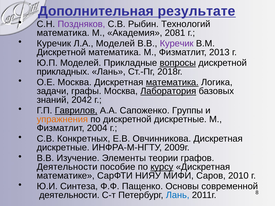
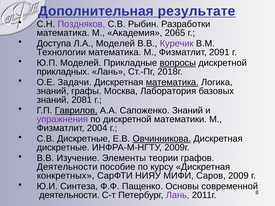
Технологий: Технологий -> Разработки (186, 24)
2081: 2081 -> 2065 (175, 33)
Куречик: Куречик -> Доступа (54, 44)
Дискретной: Дискретной -> Технологии (61, 52)
2013: 2013 -> 2091 (219, 52)
О.Е Москва: Москва -> Задачи (75, 82)
задачи: задачи -> знаний (53, 91)
Лаборатория underline: present -> none (168, 91)
2042: 2042 -> 2081 (82, 100)
Сапоженко Группы: Группы -> Знаний (187, 111)
упражнения colour: orange -> purple (62, 119)
дискретной дискретные: дискретные -> математики (180, 119)
С.В Конкретных: Конкретных -> Дискретные (84, 139)
Овчинникова underline: none -> present (162, 139)
курсу underline: present -> none (162, 167)
математике: математике -> конкретных (66, 176)
2010: 2010 -> 2009 (238, 176)
Лань colour: blue -> purple (178, 195)
